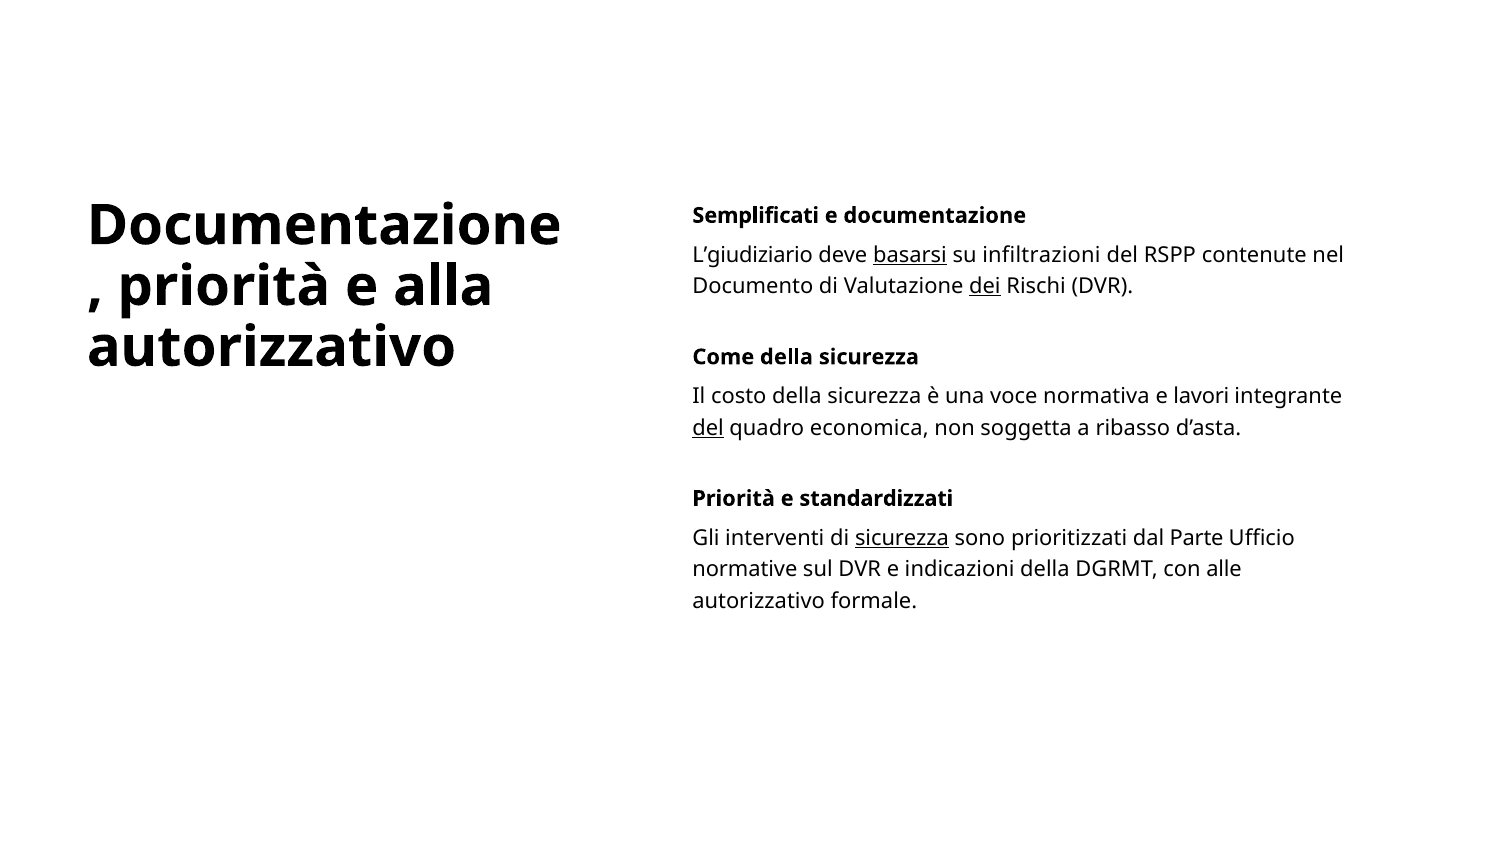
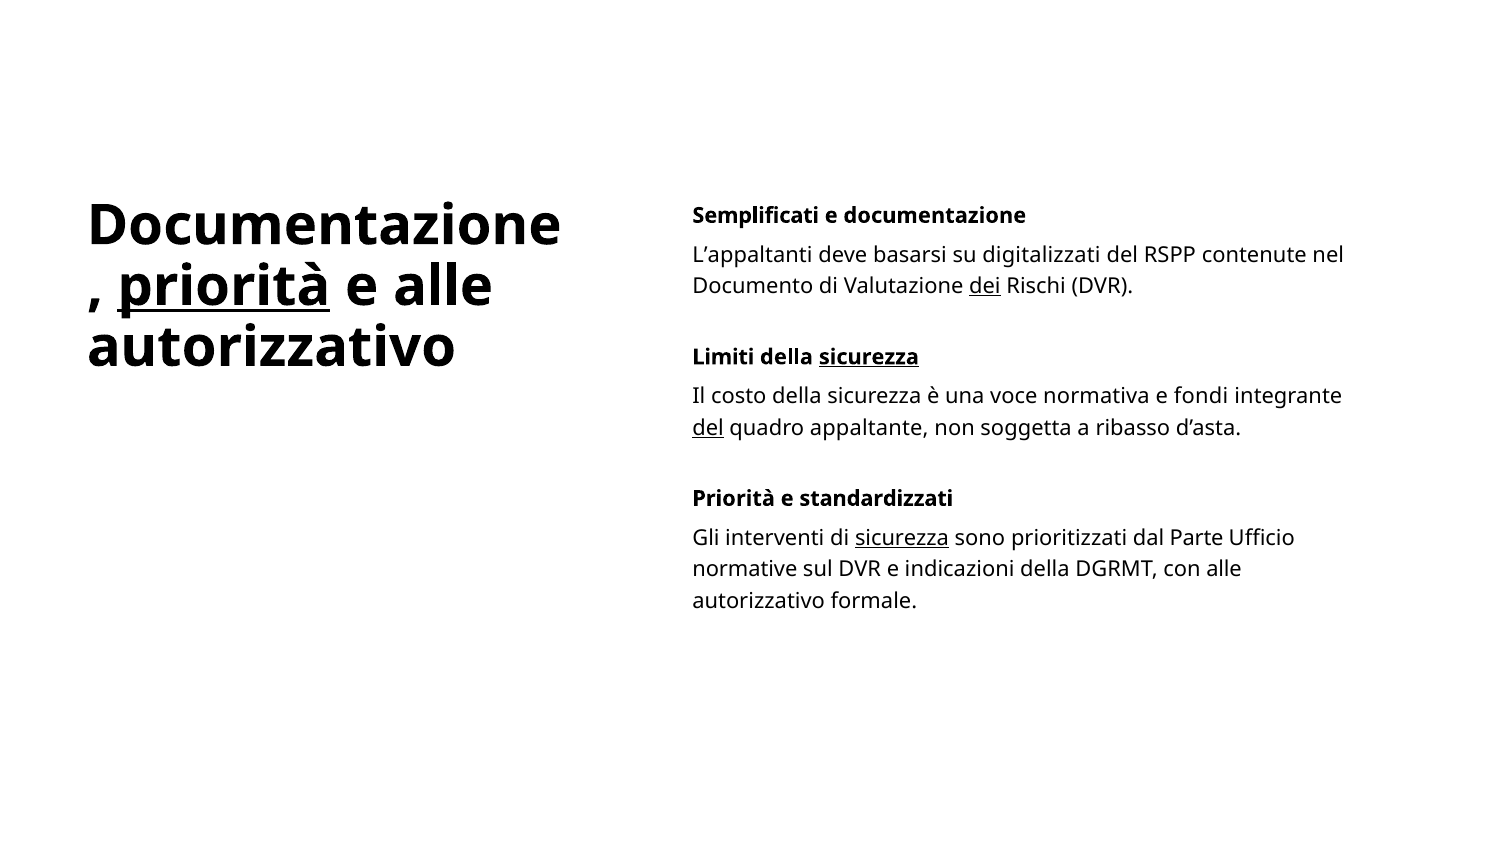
L’giudiziario: L’giudiziario -> L’appaltanti (752, 255)
basarsi underline: present -> none (910, 255)
infiltrazioni: infiltrazioni -> digitalizzati (1041, 255)
priorità underline: none -> present (224, 287)
e alla: alla -> alle (443, 287)
Come: Come -> Limiti (723, 357)
sicurezza underline: none -> present (869, 357)
lavori: lavori -> fondi (1201, 397)
economica: economica -> appaltante (869, 428)
